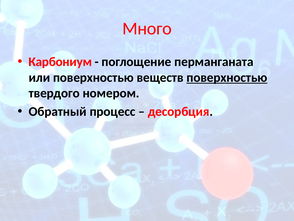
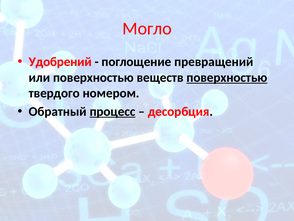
Много: Много -> Могло (147, 28)
Карбониум: Карбониум -> Удобрений (60, 62)
перманганата: перманганата -> превращений (214, 62)
процесс underline: none -> present (112, 111)
